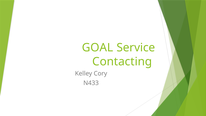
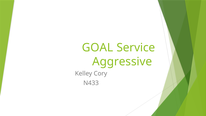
Contacting: Contacting -> Aggressive (122, 62)
